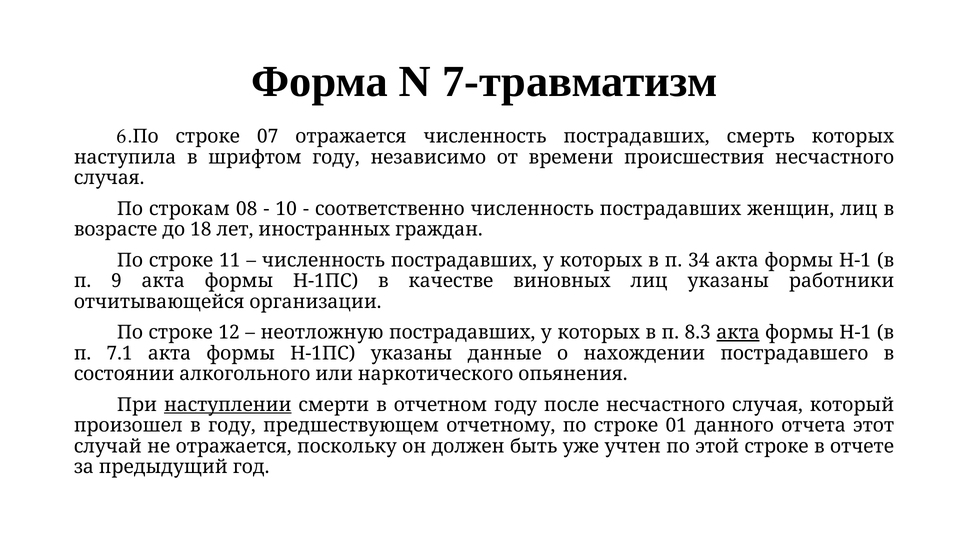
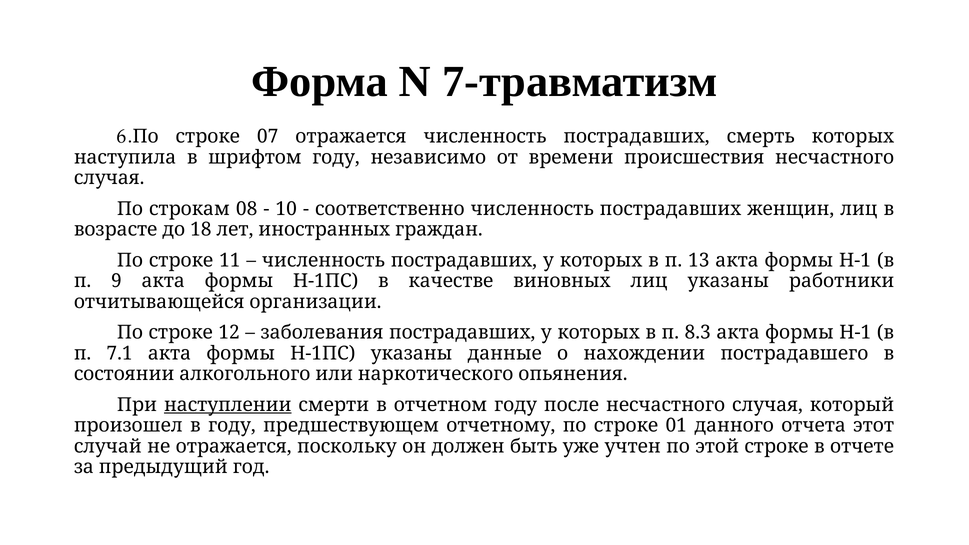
34: 34 -> 13 (699, 260)
неотложную: неотложную -> заболевания (322, 333)
акта underline: present -> none (738, 333)
